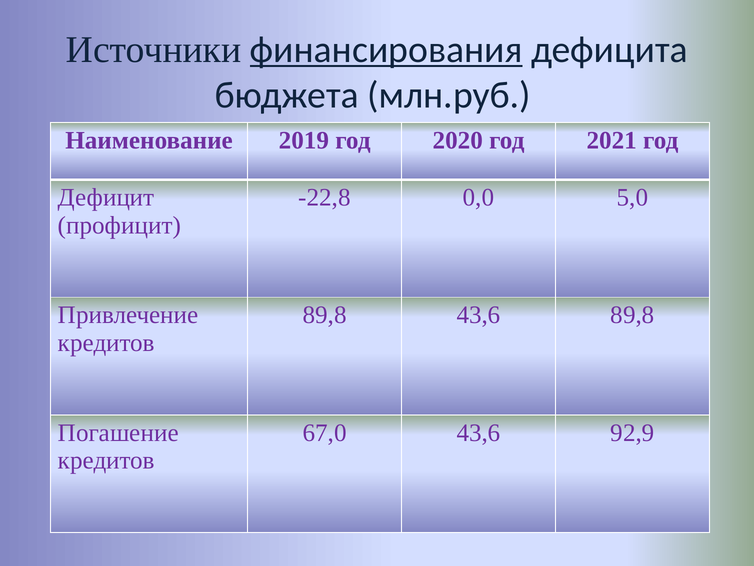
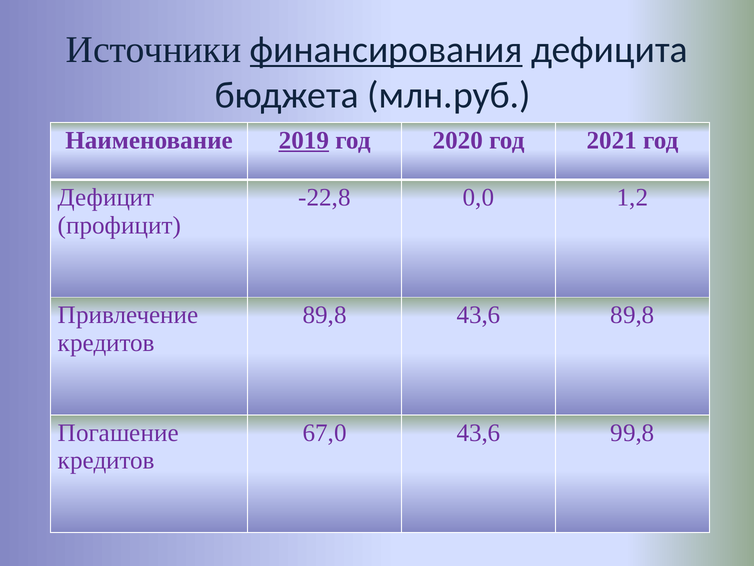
2019 underline: none -> present (304, 140)
5,0: 5,0 -> 1,2 (632, 197)
92,9: 92,9 -> 99,8 (632, 432)
